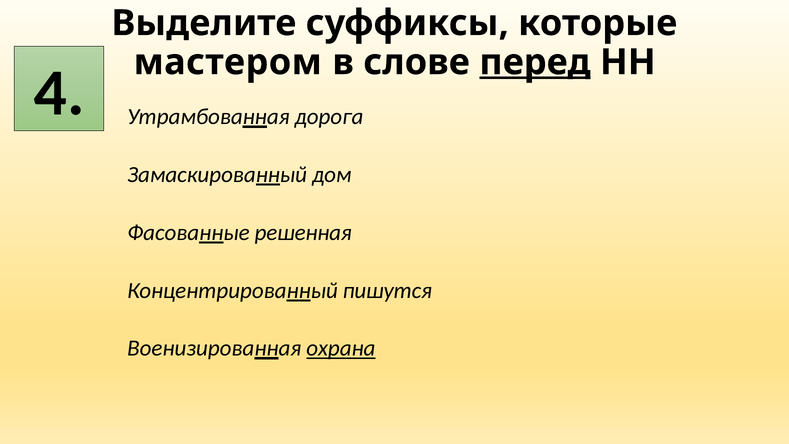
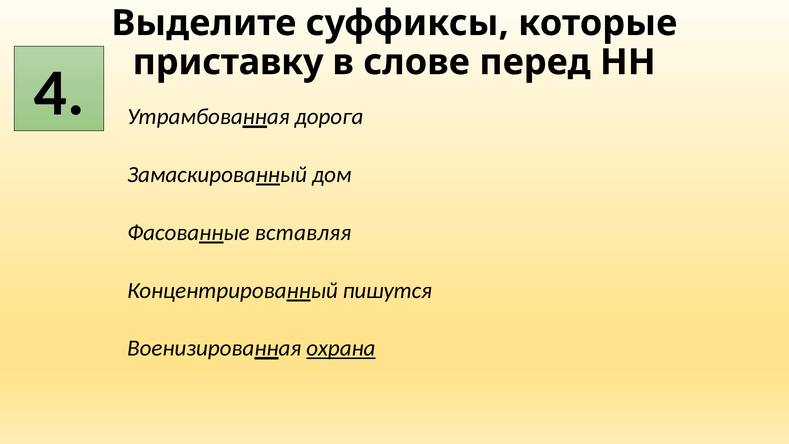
мастером: мастером -> приставку (228, 62)
перед underline: present -> none (535, 62)
решенная: решенная -> вставляя (303, 233)
